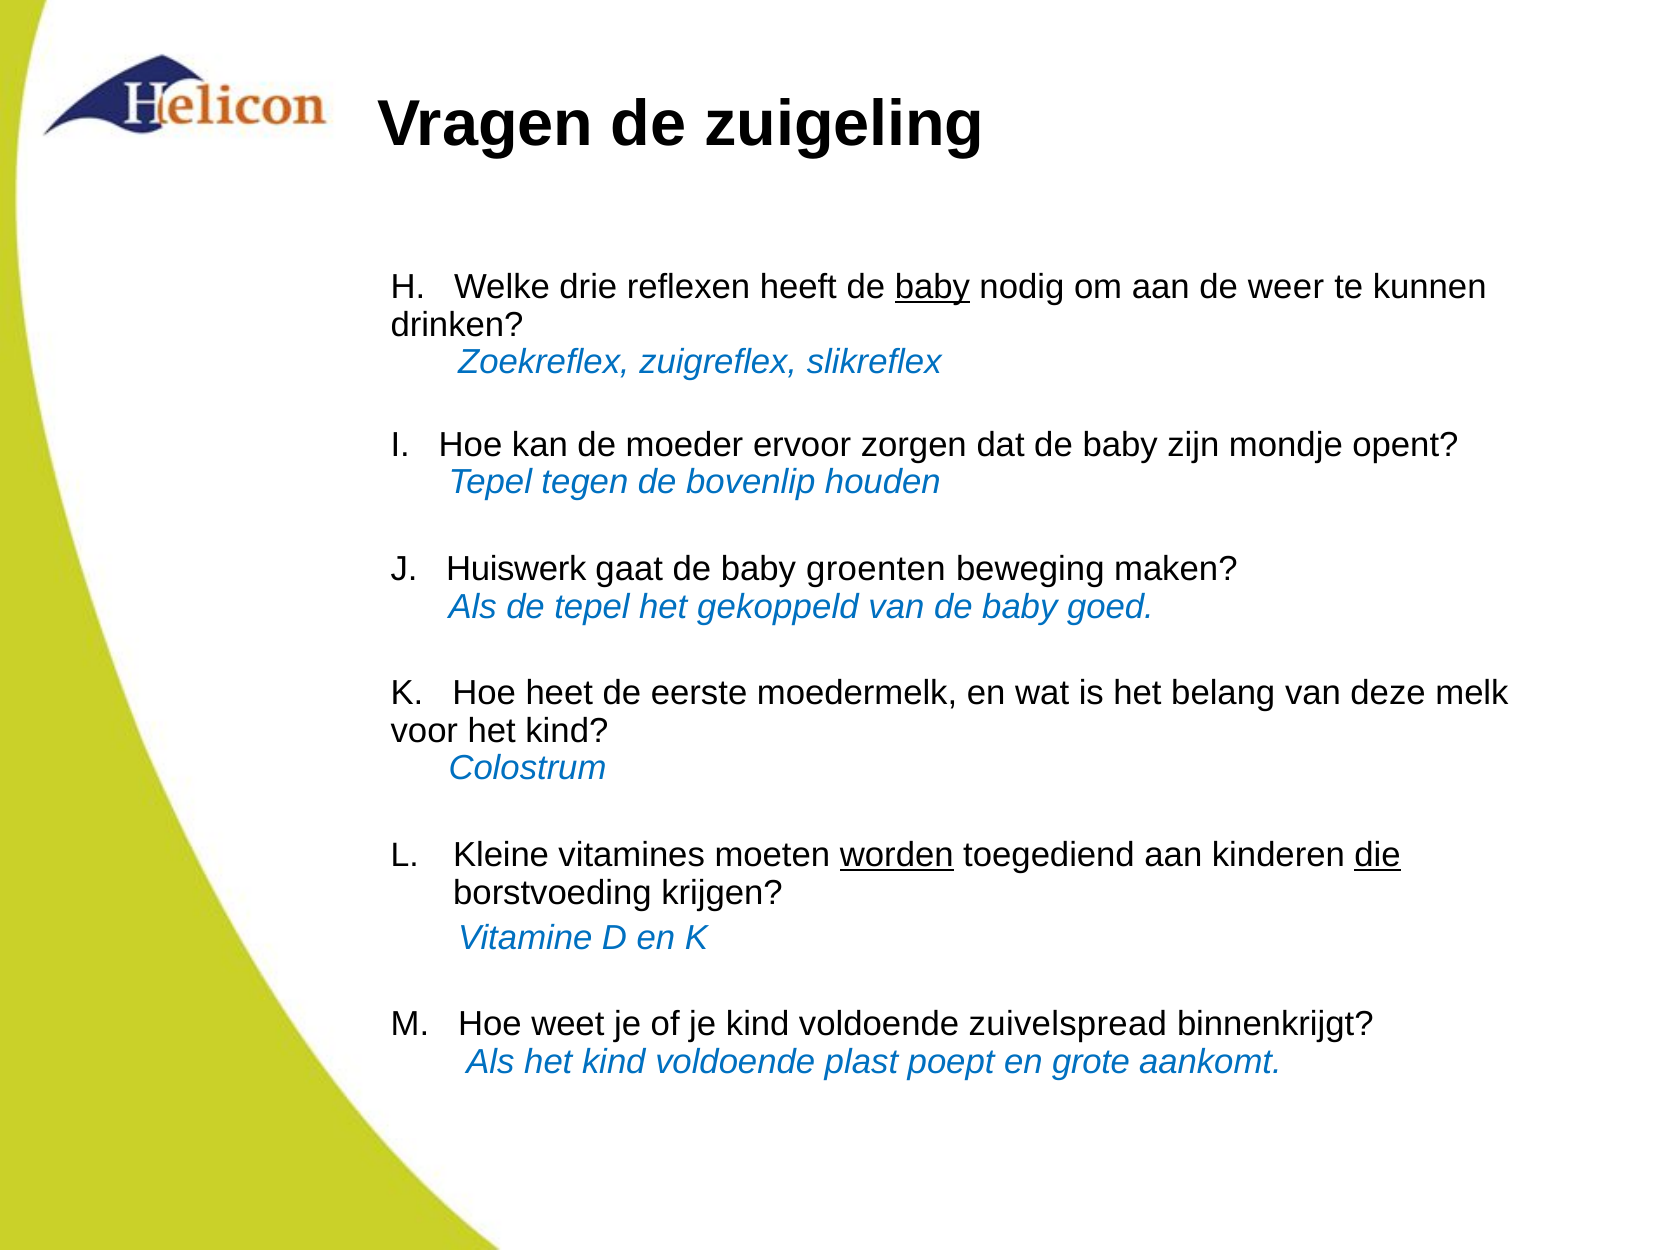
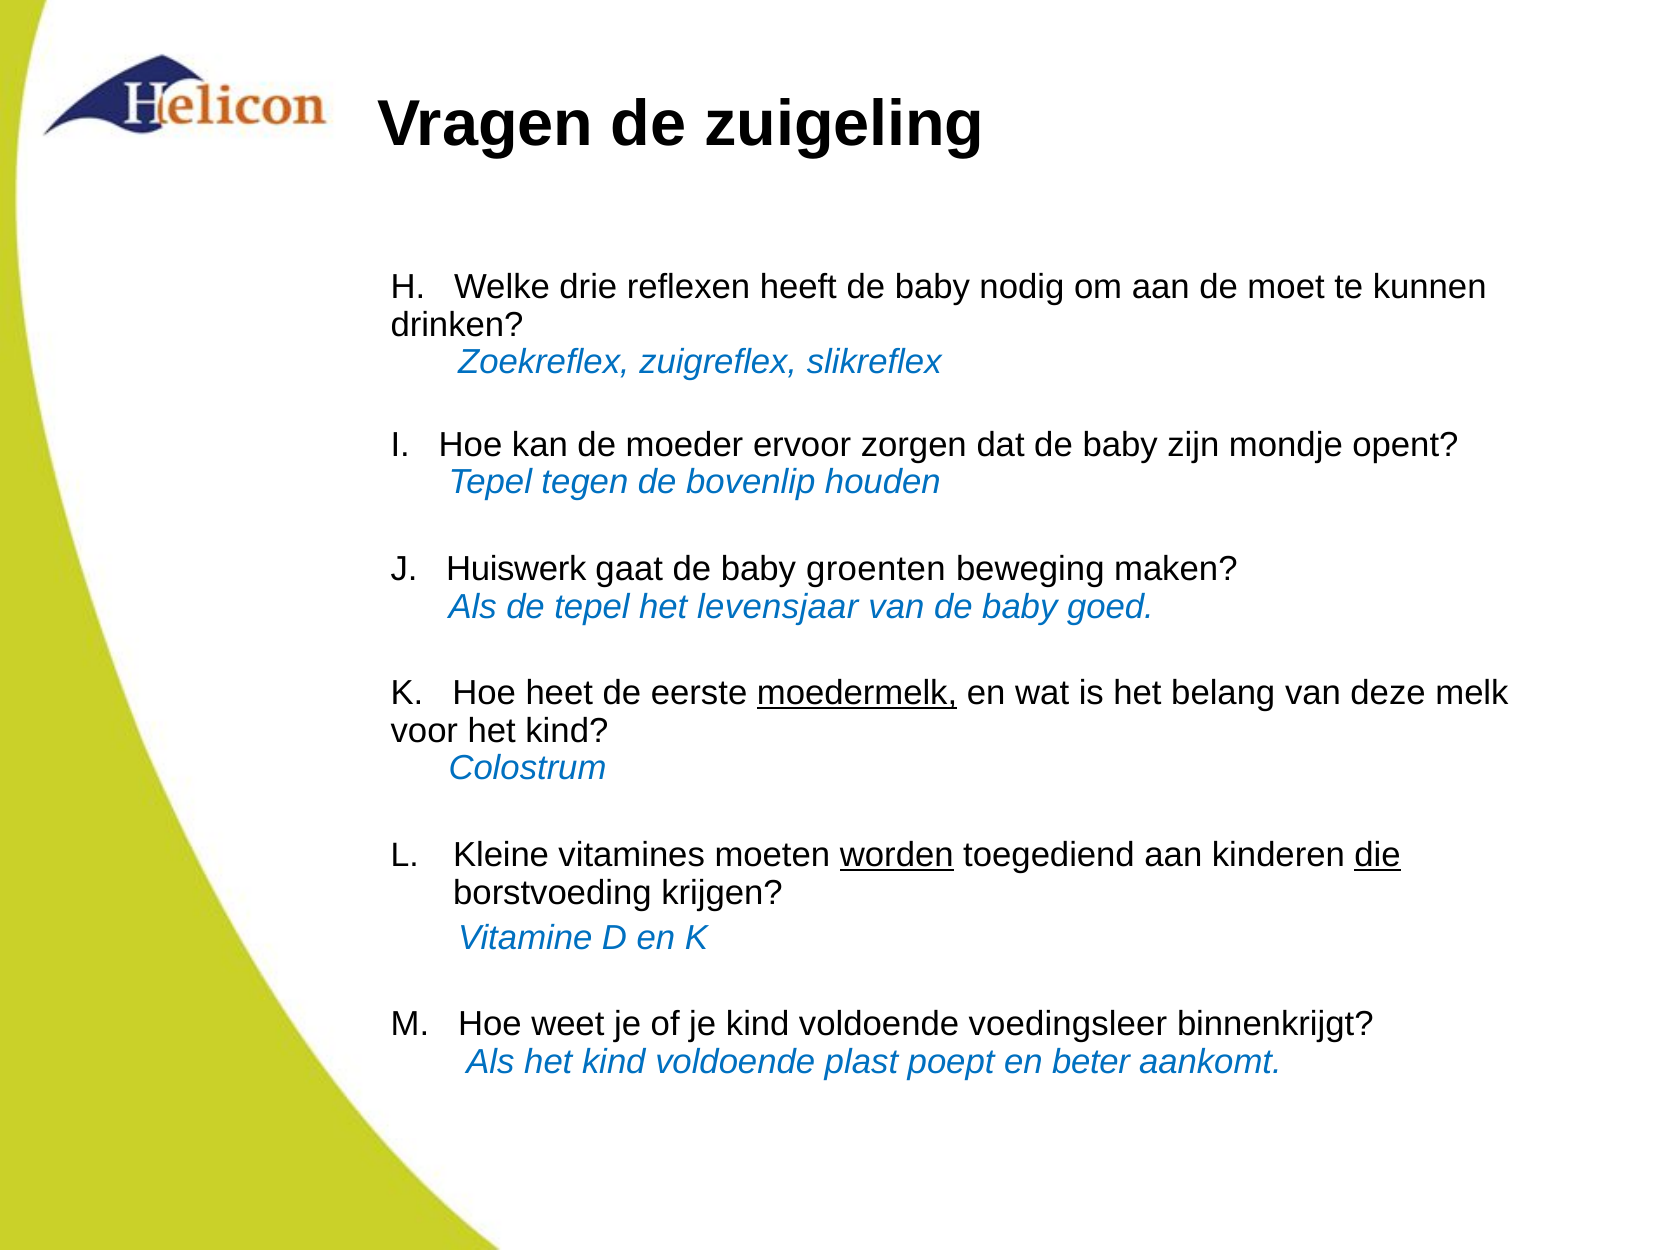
baby underline: present -> none (932, 287)
weer: weer -> moet (1286, 287)
gekoppeld: gekoppeld -> levensjaar (778, 607)
moedermelk underline: none -> present (857, 693)
zuivelspread: zuivelspread -> voedingsleer (1068, 1024)
grote: grote -> beter (1091, 1062)
